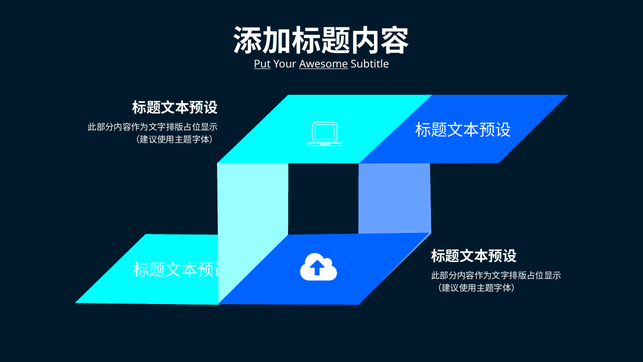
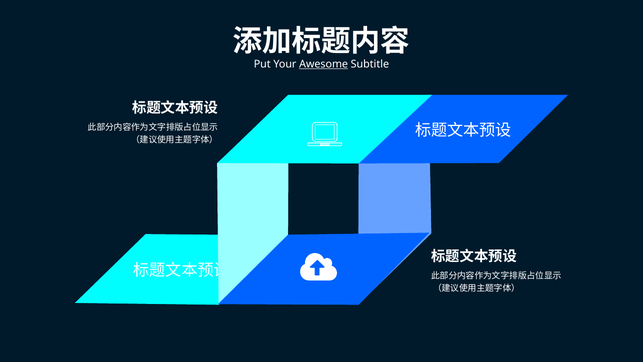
Put underline: present -> none (262, 64)
